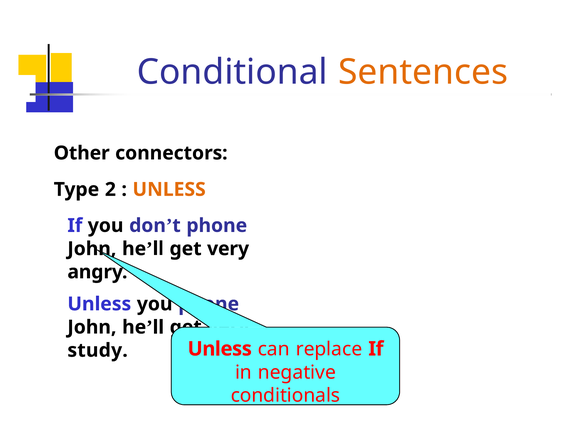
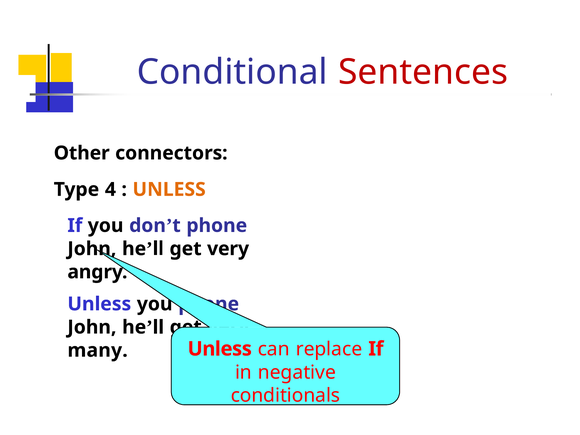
Sentences colour: orange -> red (423, 72)
2: 2 -> 4 (110, 189)
study: study -> many (98, 350)
